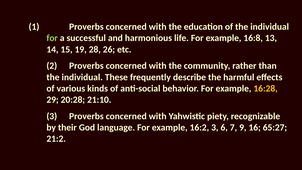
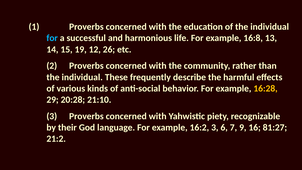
for colour: light green -> light blue (52, 38)
28: 28 -> 12 (95, 49)
65:27: 65:27 -> 81:27 (275, 127)
